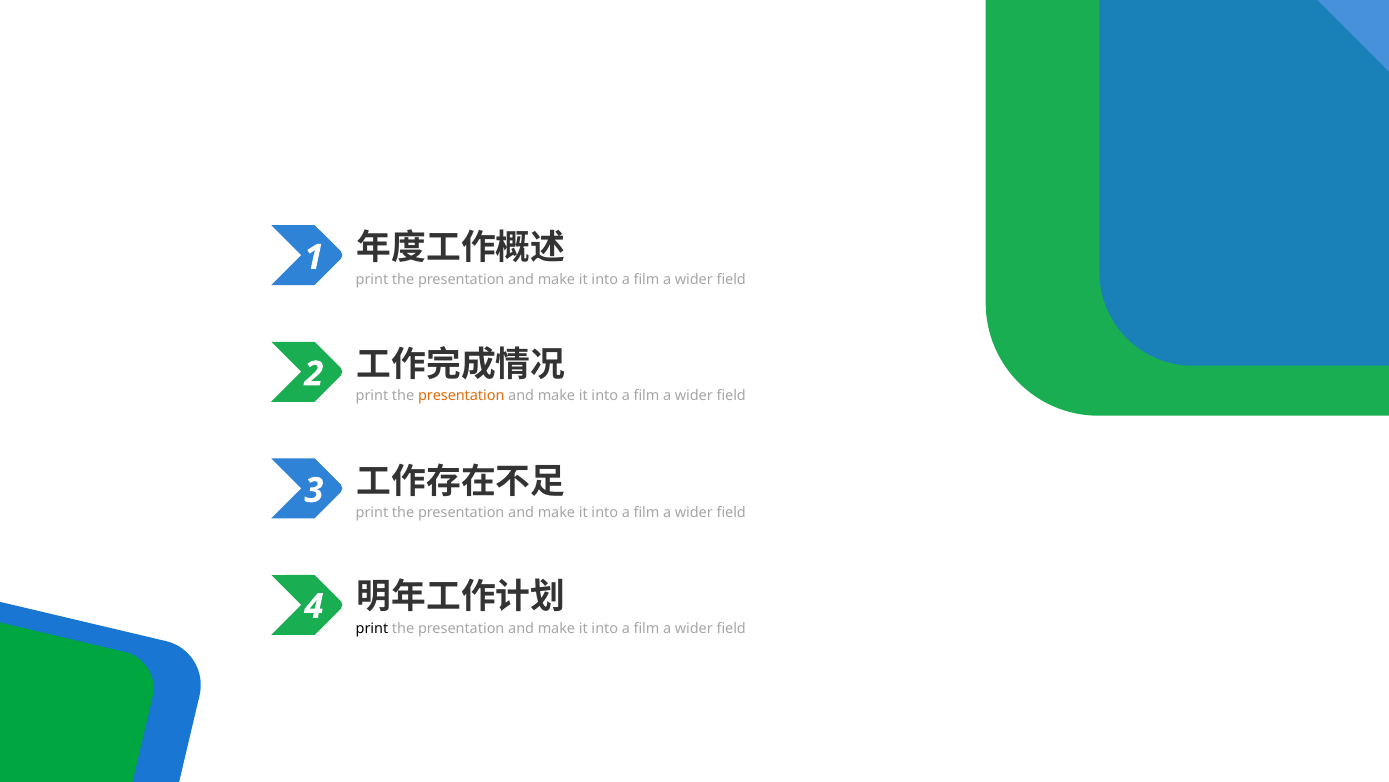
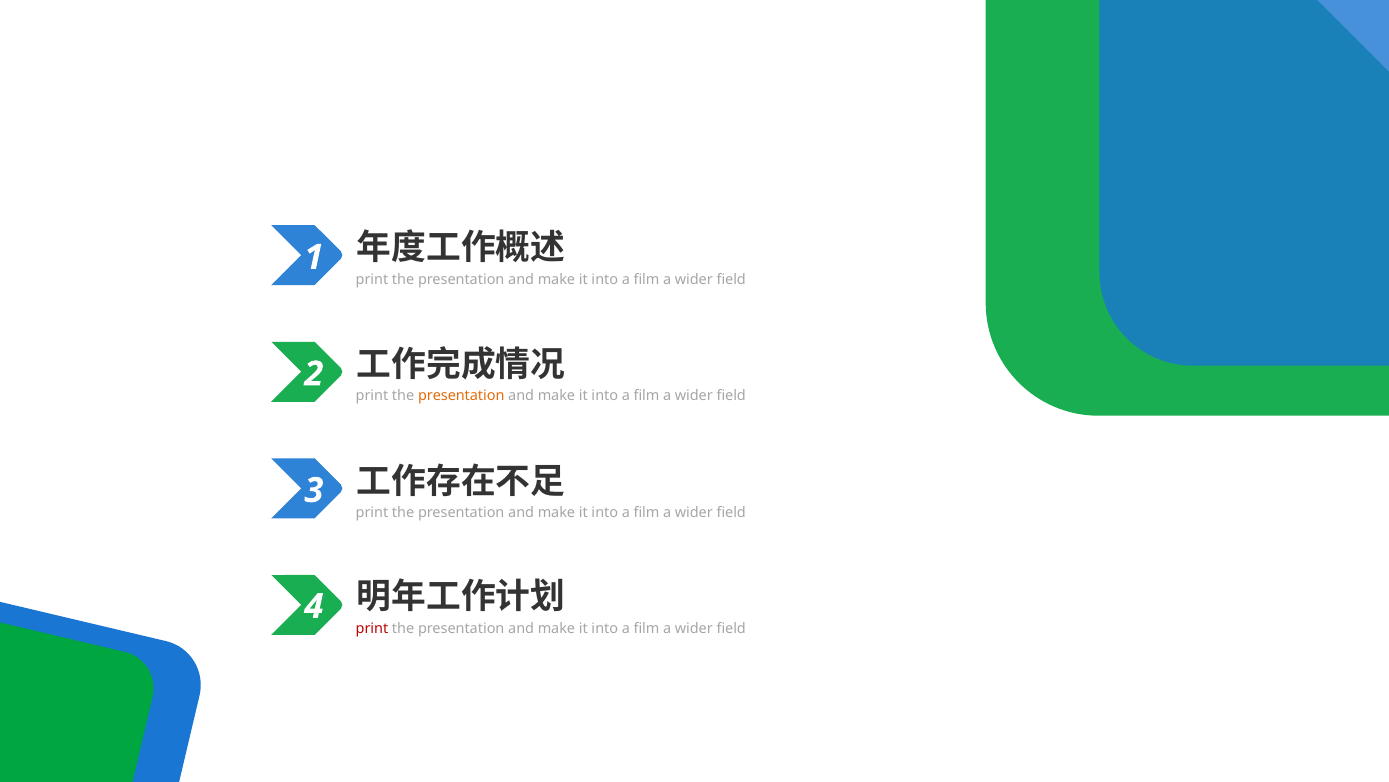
print colour: black -> red (372, 628)
